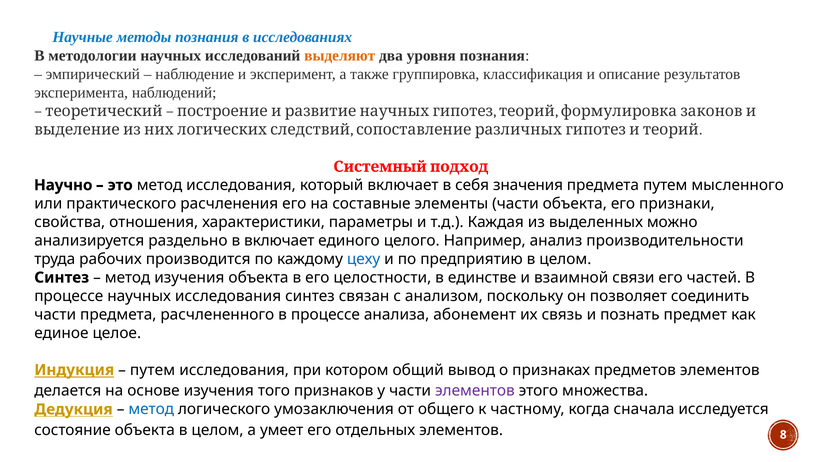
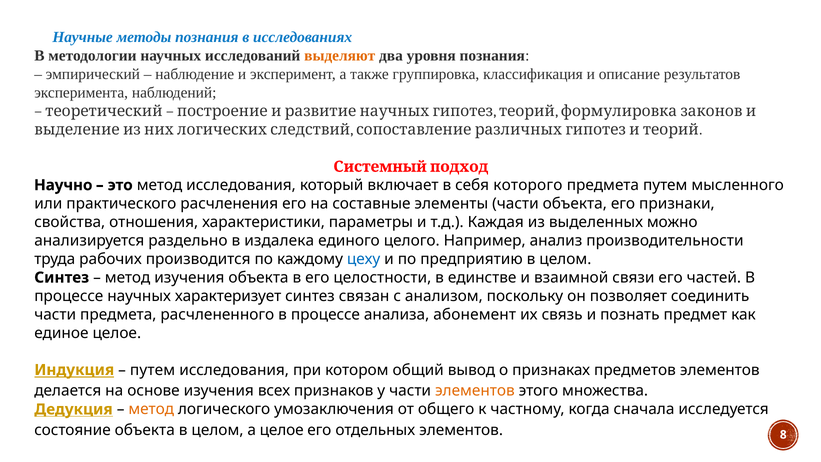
значения: значения -> которого (528, 185)
в включает: включает -> издалека (279, 240)
научных исследования: исследования -> характеризует (228, 296)
того: того -> всех (274, 391)
элементов colour: purple -> orange (475, 391)
метод colour: blue -> orange (151, 409)
а умеет: умеет -> целое (282, 430)
